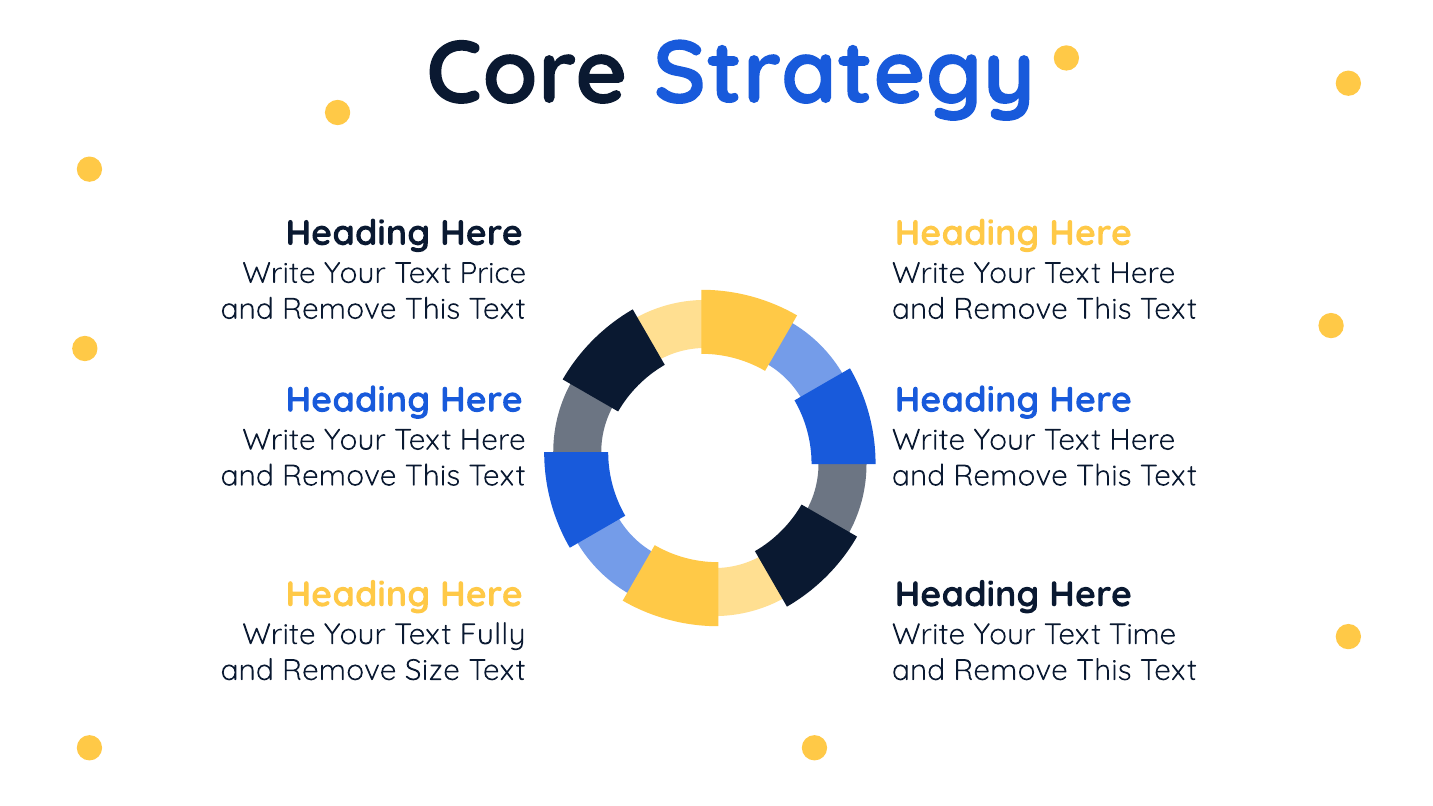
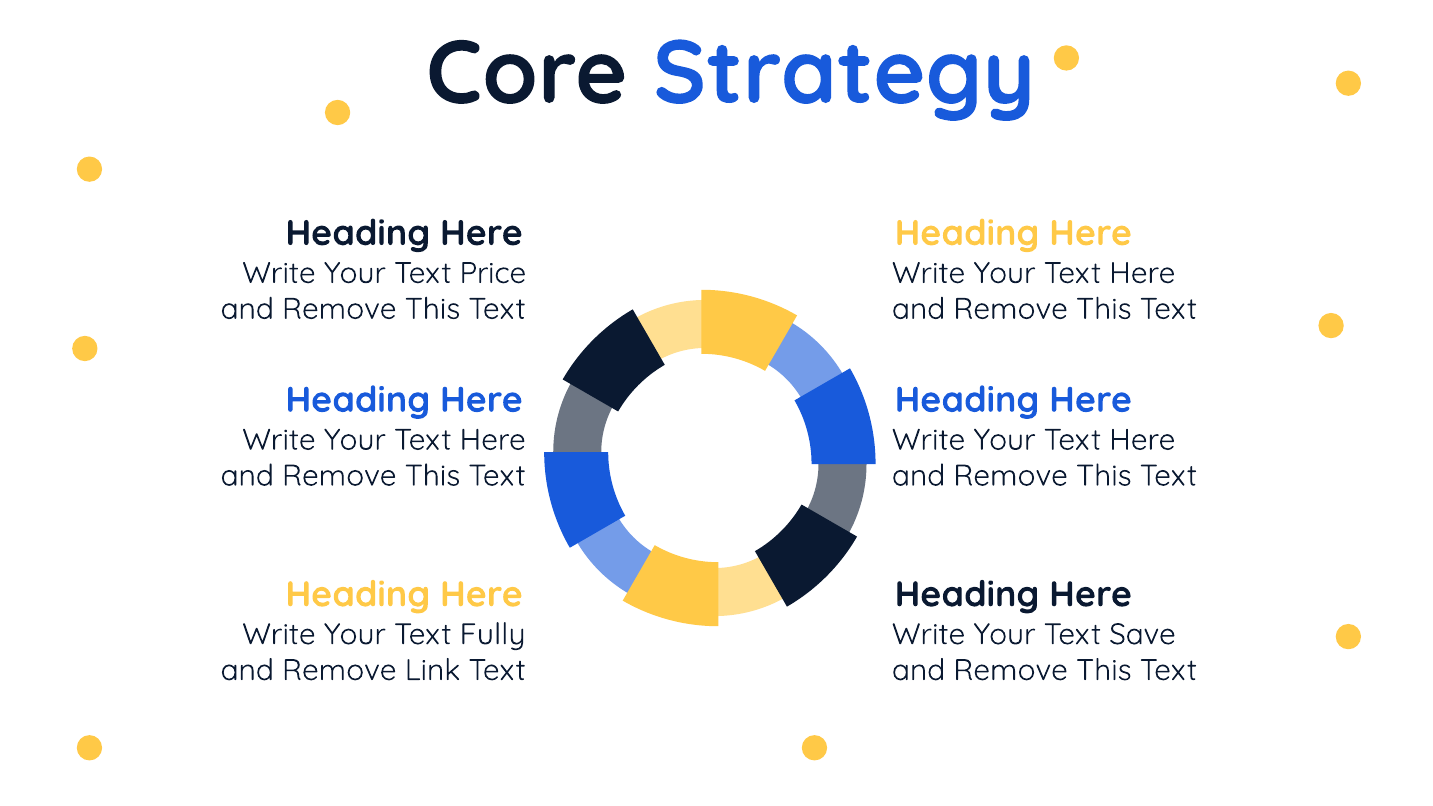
Time: Time -> Save (1143, 634)
Size: Size -> Link (433, 670)
